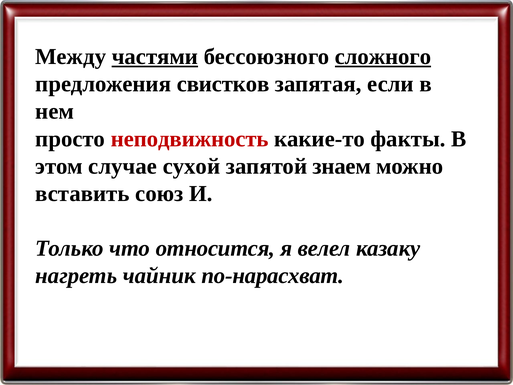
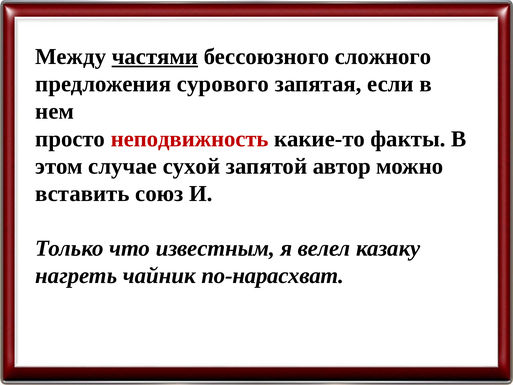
сложного underline: present -> none (383, 57)
свистков: свистков -> сурового (223, 84)
знаем: знаем -> автор (342, 166)
относится: относится -> известным (215, 248)
